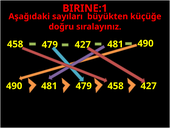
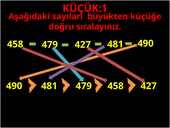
BIRINE:1: BIRINE:1 -> KÜÇÜK:1 (85, 8)
